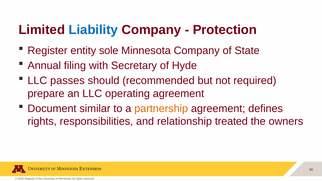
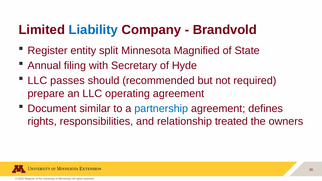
Protection: Protection -> Brandvold (225, 30)
sole: sole -> split (109, 51)
Minnesota Company: Company -> Magnified (197, 51)
partnership colour: orange -> blue (161, 109)
